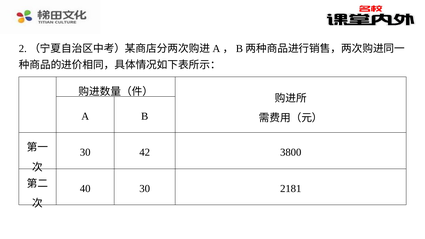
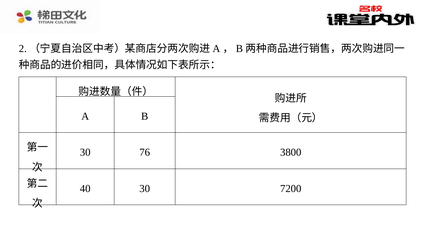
42: 42 -> 76 (145, 152)
2181: 2181 -> 7200 (291, 189)
